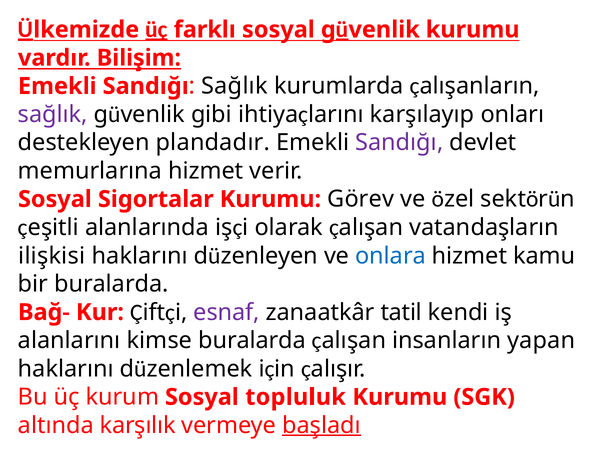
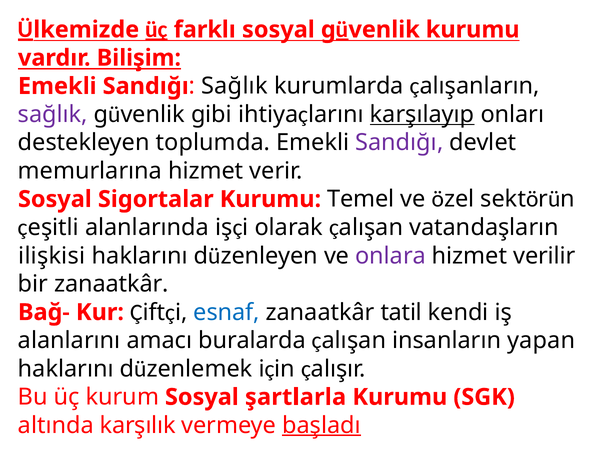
karşılayıp underline: none -> present (422, 114)
plandadır: plandadır -> toplumda (213, 143)
Görev: Görev -> Temel (361, 199)
onlara colour: blue -> purple (391, 256)
kamu: kamu -> verilir (544, 256)
bir buralarda: buralarda -> zanaatkâr (111, 284)
esnaf colour: purple -> blue (227, 312)
kimse: kimse -> amacı (159, 340)
topluluk: topluluk -> şartlarla (296, 397)
